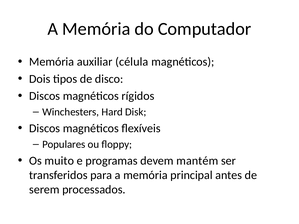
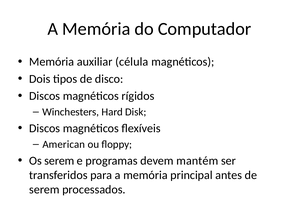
Populares: Populares -> American (64, 144)
Os muito: muito -> serem (59, 161)
